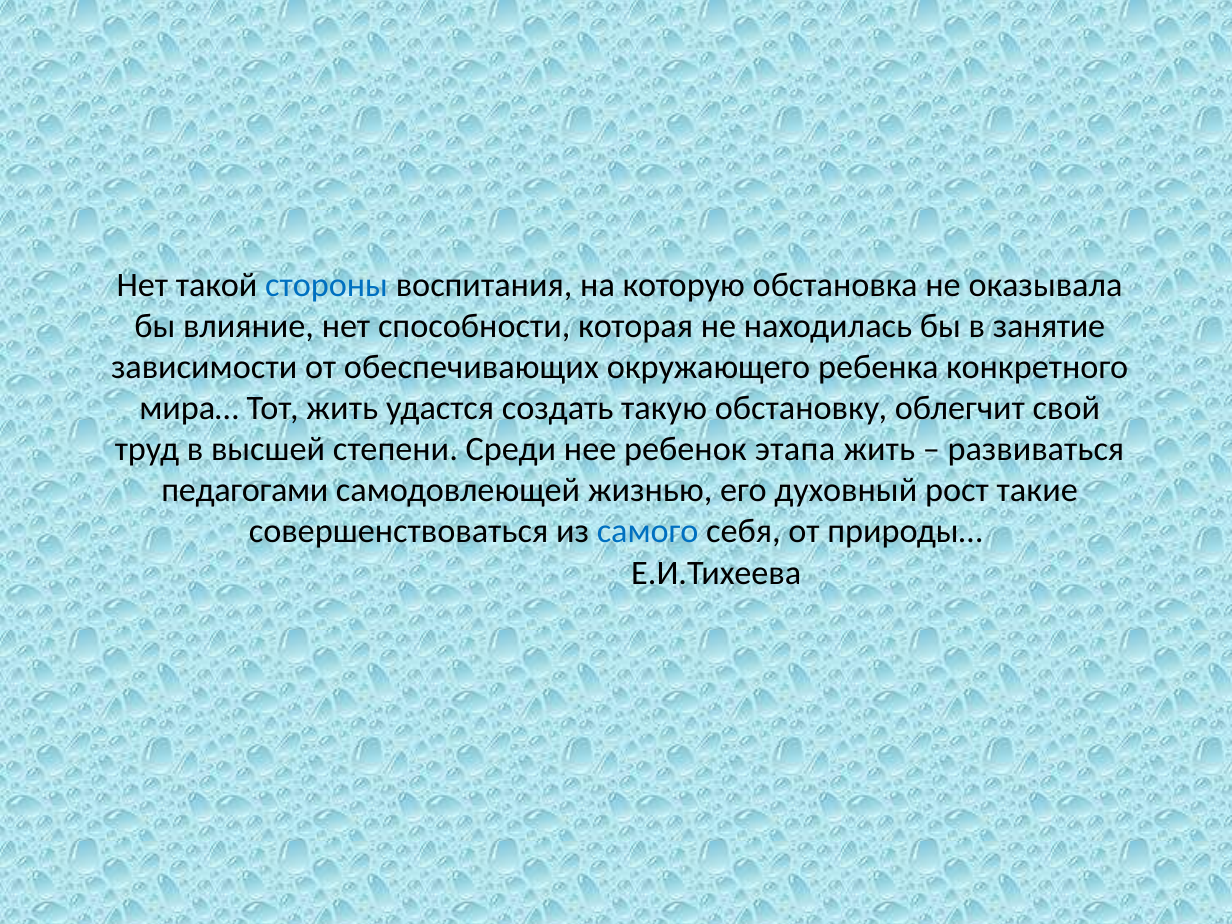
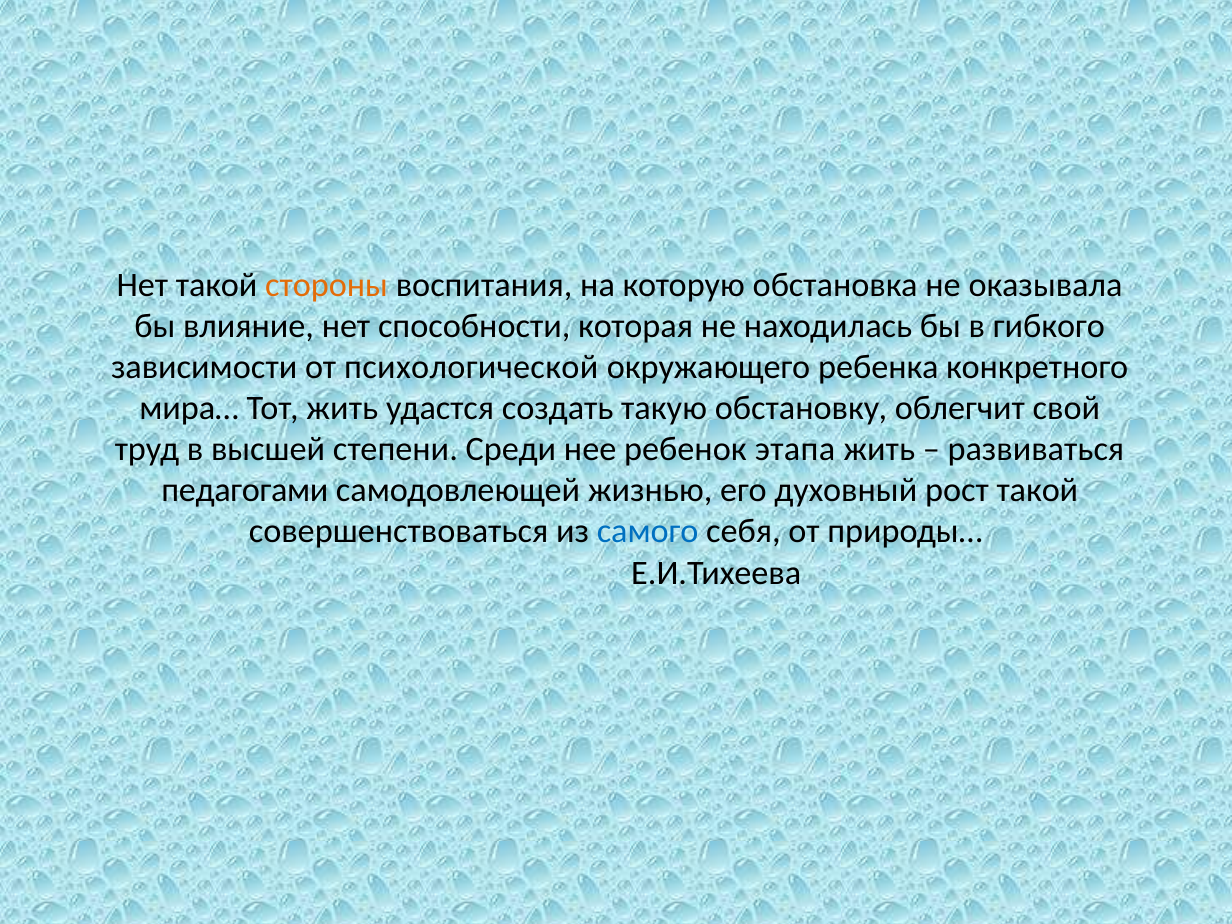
стороны colour: blue -> orange (327, 285)
занятие: занятие -> гибкого (1049, 326)
обеспечивающих: обеспечивающих -> психологической (471, 367)
рост такие: такие -> такой (1037, 490)
